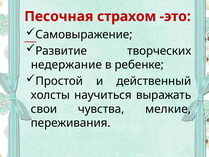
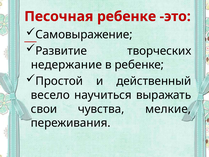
Песочная страхом: страхом -> ребенке (127, 16)
холсты: холсты -> весело (50, 95)
